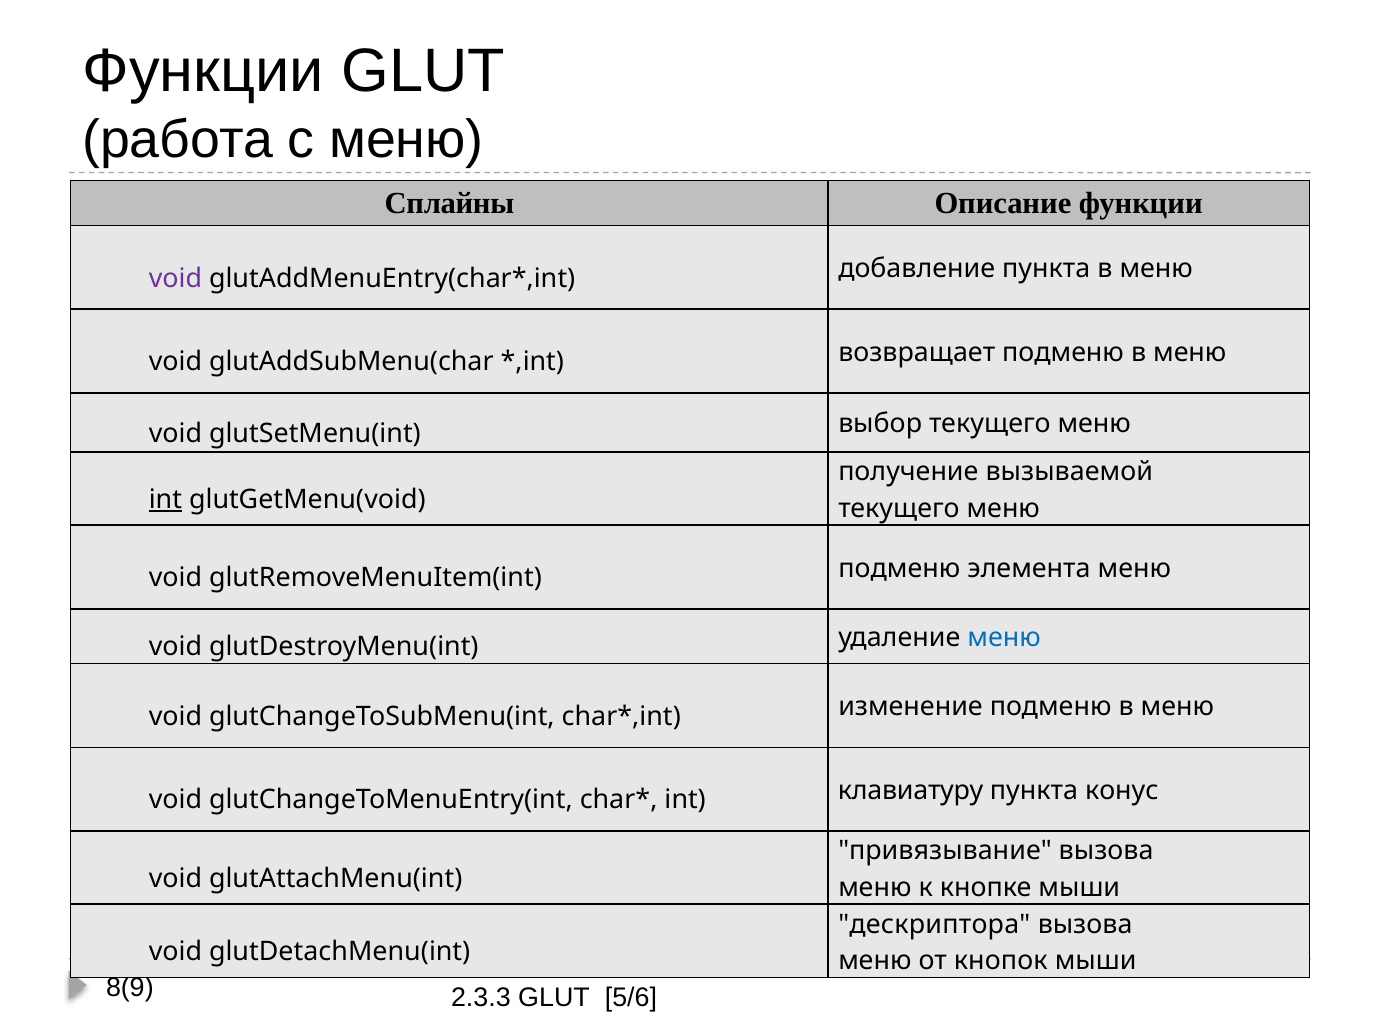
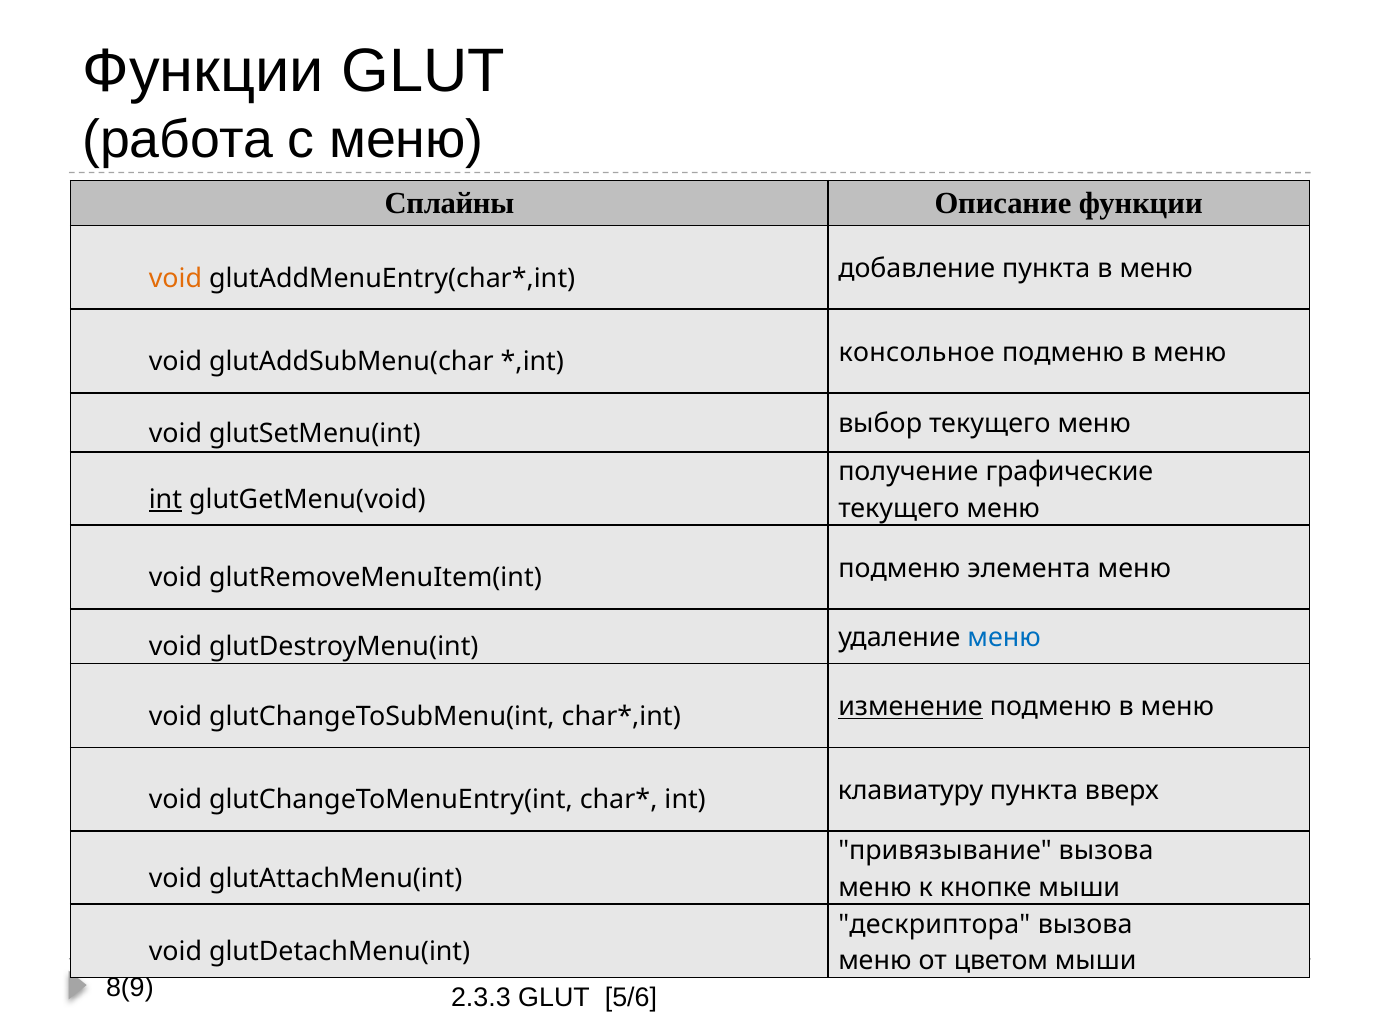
void colour: purple -> orange (175, 278)
возвращает: возвращает -> консольное (917, 353)
вызываемой: вызываемой -> графические (1069, 472)
изменение underline: none -> present (910, 707)
конус: конус -> вверх (1122, 791)
кнопок: кнопок -> цветом (1001, 961)
